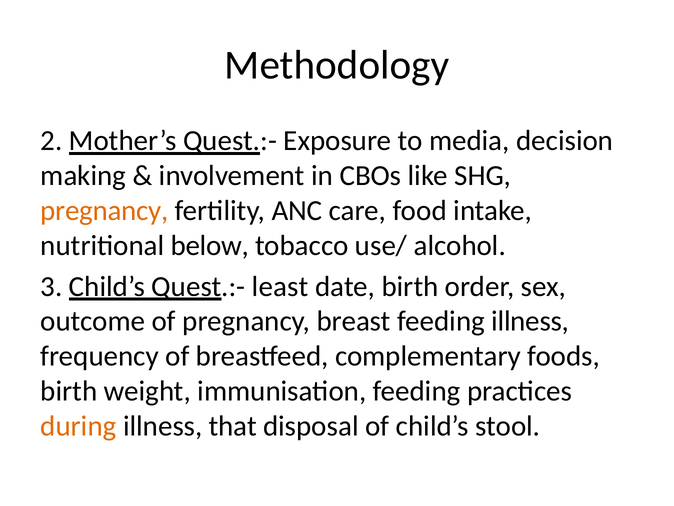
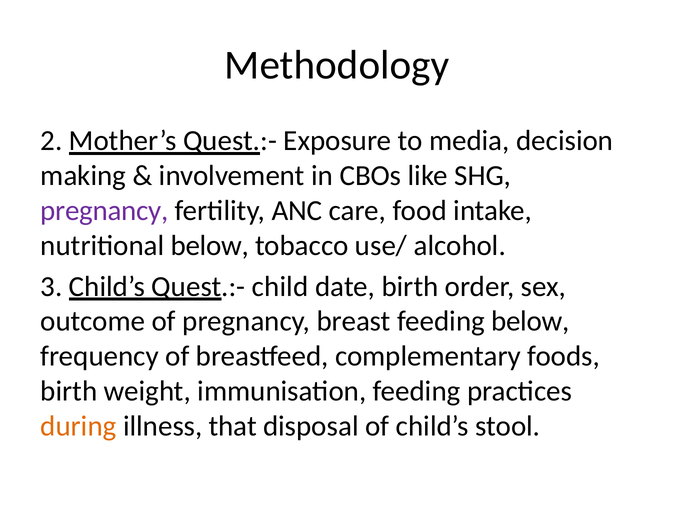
pregnancy colour: orange -> purple (104, 210)
least: least -> child (280, 286)
feeding illness: illness -> below (530, 321)
